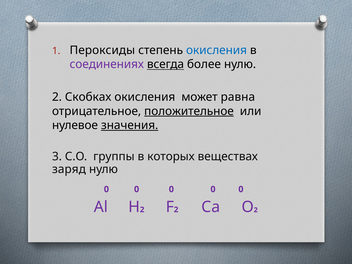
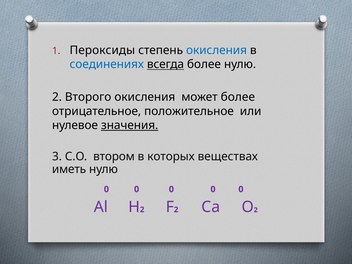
соединениях colour: purple -> blue (107, 64)
Скобках: Скобках -> Второго (88, 97)
может равна: равна -> более (238, 97)
положительное underline: present -> none (189, 111)
группы: группы -> втором (114, 156)
заряд: заряд -> иметь (69, 169)
